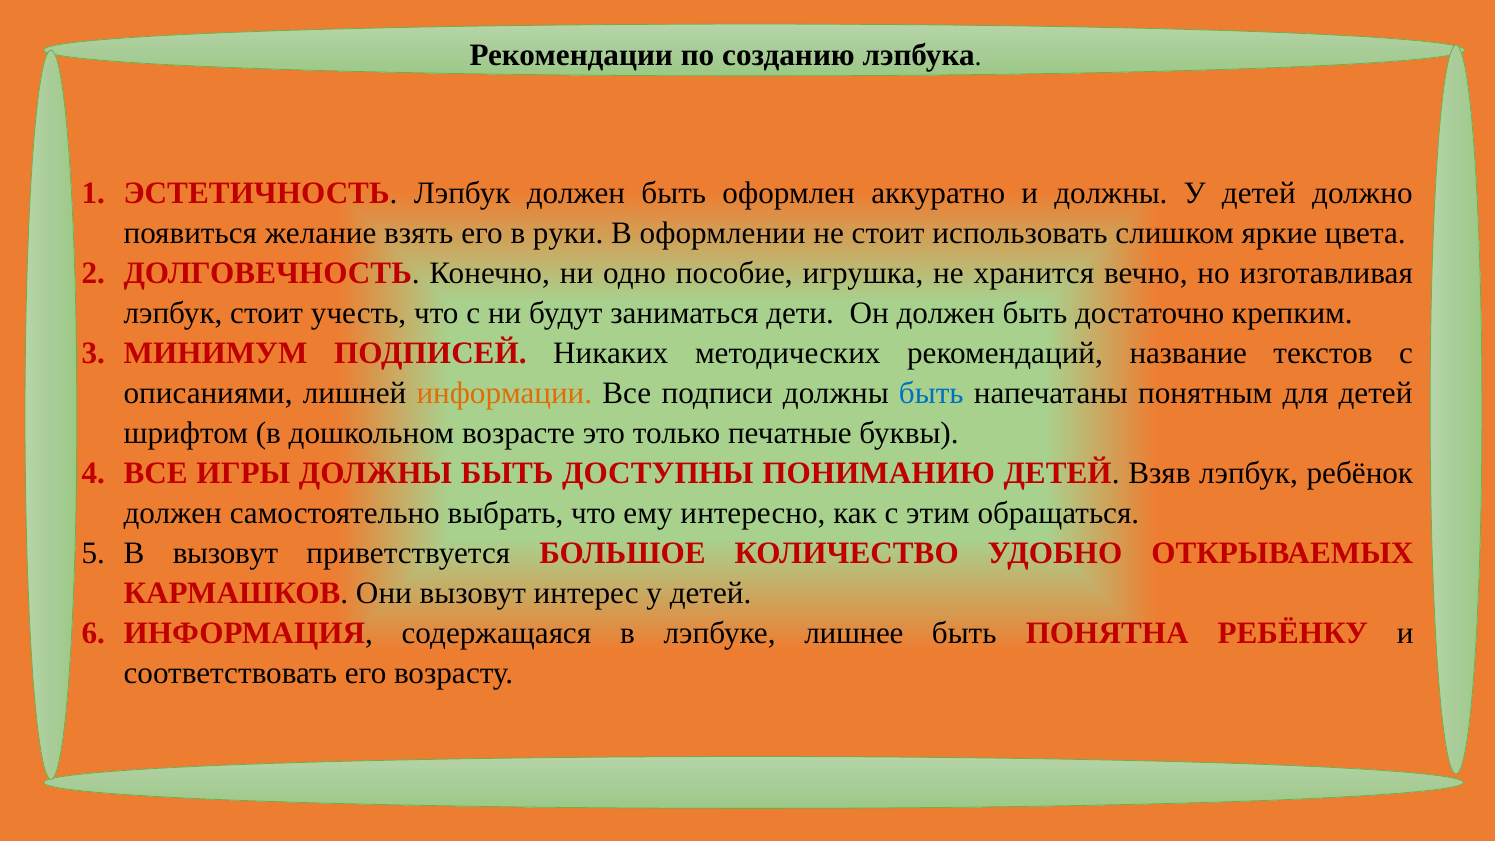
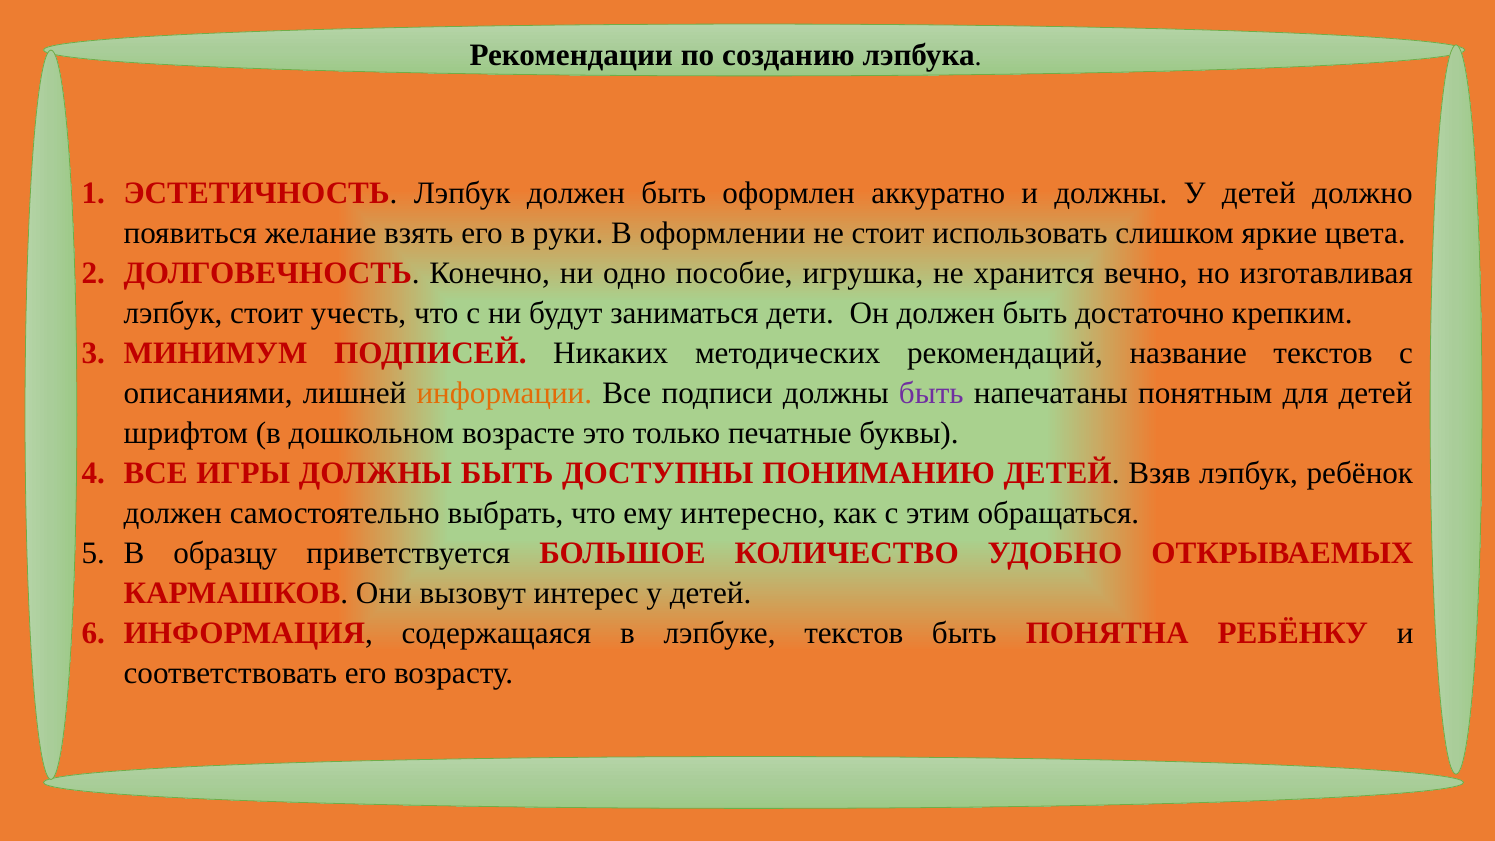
быть colour: blue -> purple (931, 393)
В вызовут: вызовут -> образцу (225, 553)
лэпбуке лишнее: лишнее -> текстов (854, 633)
